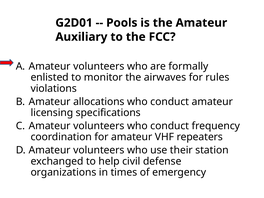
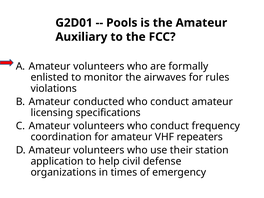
allocations: allocations -> conducted (99, 102)
exchanged: exchanged -> application (57, 161)
